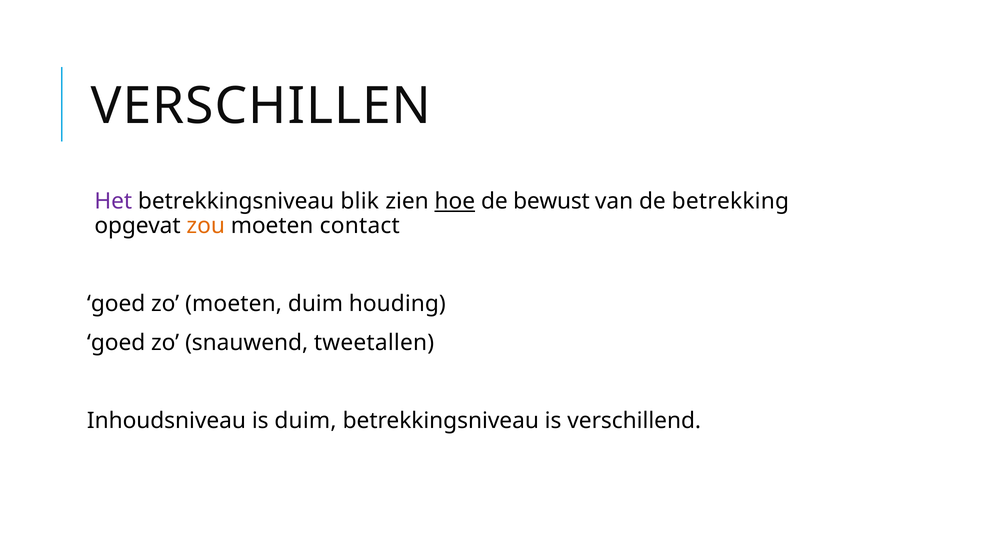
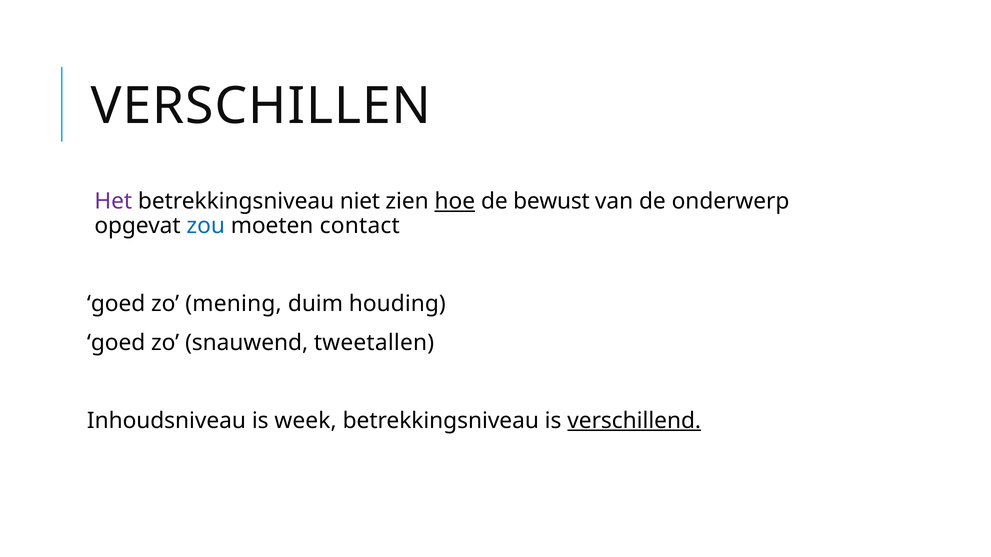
blik: blik -> niet (360, 202)
betrekking: betrekking -> onderwerp (731, 202)
zou colour: orange -> blue (206, 226)
zo moeten: moeten -> mening (233, 304)
is duim: duim -> week (306, 421)
verschillend underline: none -> present (634, 421)
